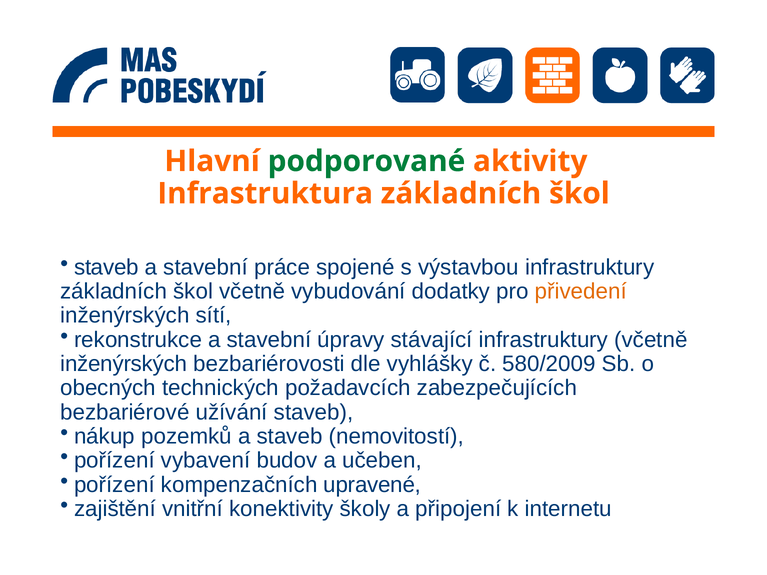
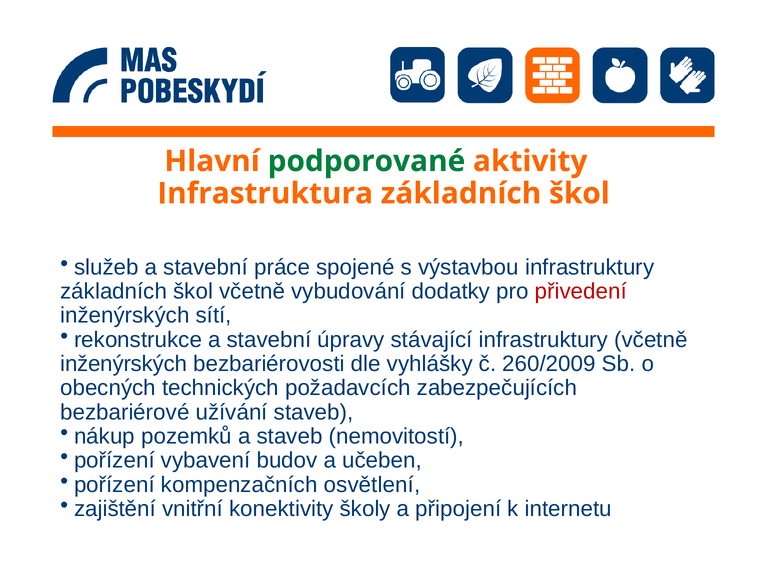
staveb: staveb -> služeb (106, 267)
přivedení colour: orange -> red (581, 292)
580/2009: 580/2009 -> 260/2009 (549, 364)
upravené: upravené -> osvětlení (372, 485)
